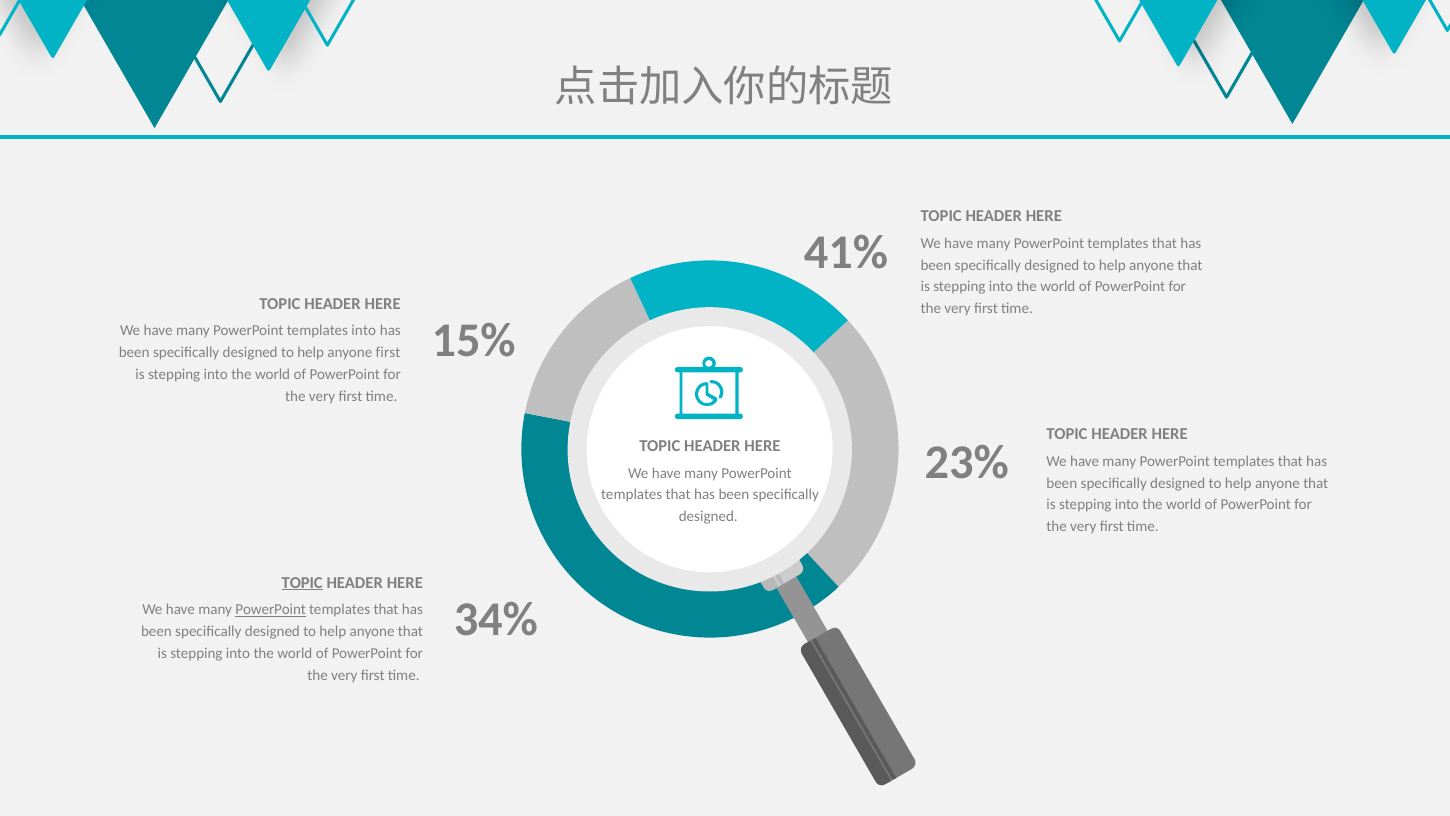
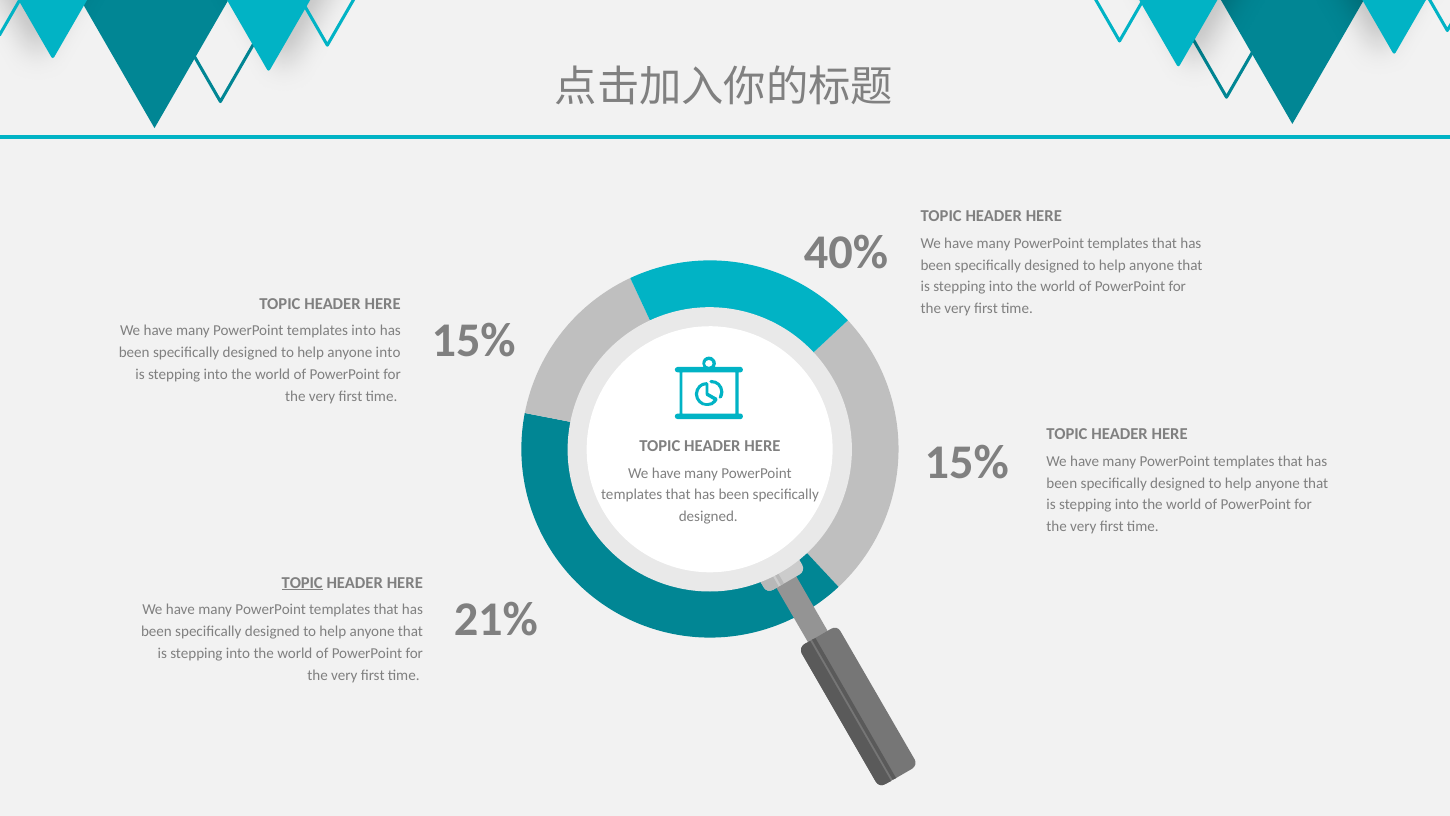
41%: 41% -> 40% (846, 252)
anyone first: first -> into (388, 353)
23%: 23% -> 15% (967, 462)
34%: 34% -> 21% (496, 619)
PowerPoint underline: present -> none (271, 610)
